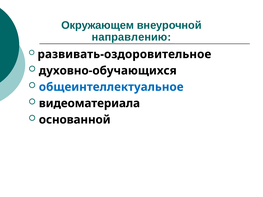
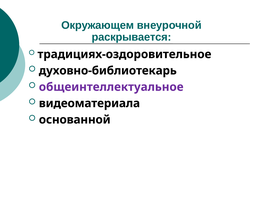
направлению: направлению -> раскрывается (132, 37)
развивать-оздоровительное: развивать-оздоровительное -> традициях-оздоровительное (124, 54)
духовно-обучающихся: духовно-обучающихся -> духовно-библиотекарь (108, 71)
общеинтеллектуальное colour: blue -> purple (111, 87)
